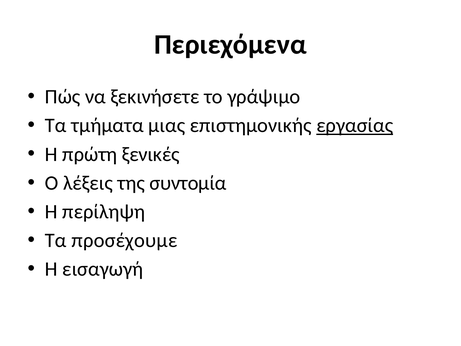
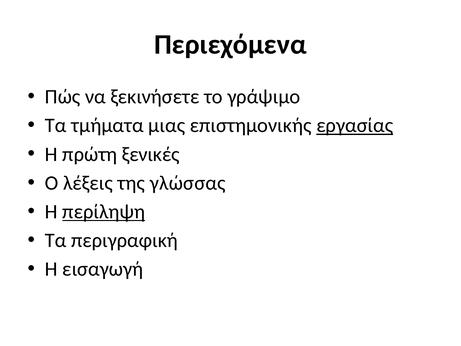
συντομία: συντομία -> γλώσσας (188, 183)
περίληψη underline: none -> present (104, 212)
προσέχουμε: προσέχουμε -> περιγραφική (125, 240)
